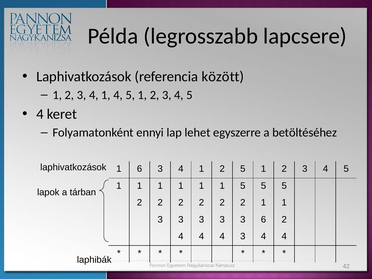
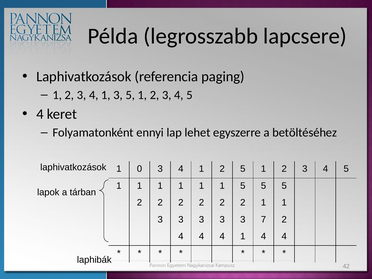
között: között -> paging (223, 77)
4 1 4: 4 -> 3 (118, 95)
1 6: 6 -> 0 (140, 169)
3 6: 6 -> 7 (263, 219)
4 4 3: 3 -> 1 (243, 236)
